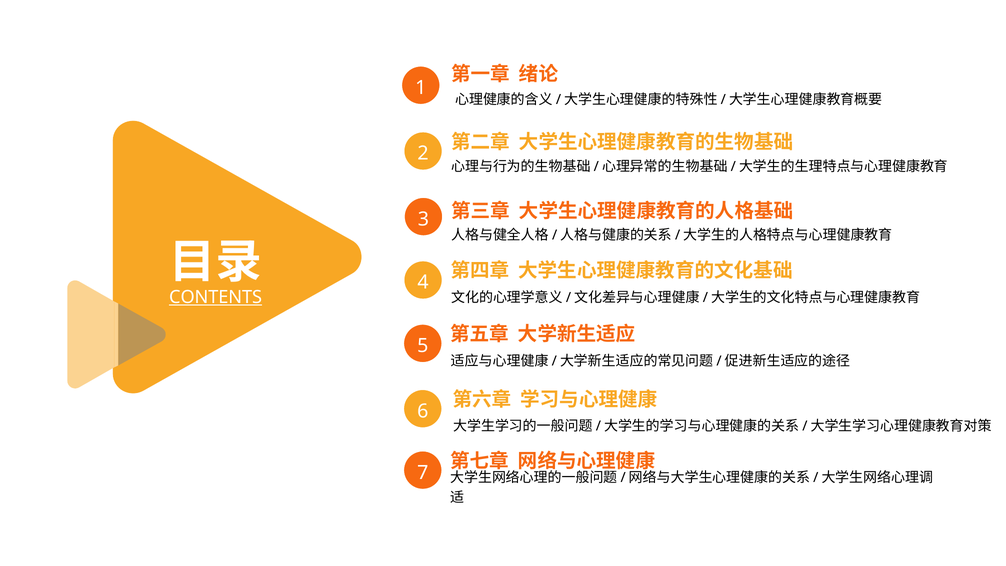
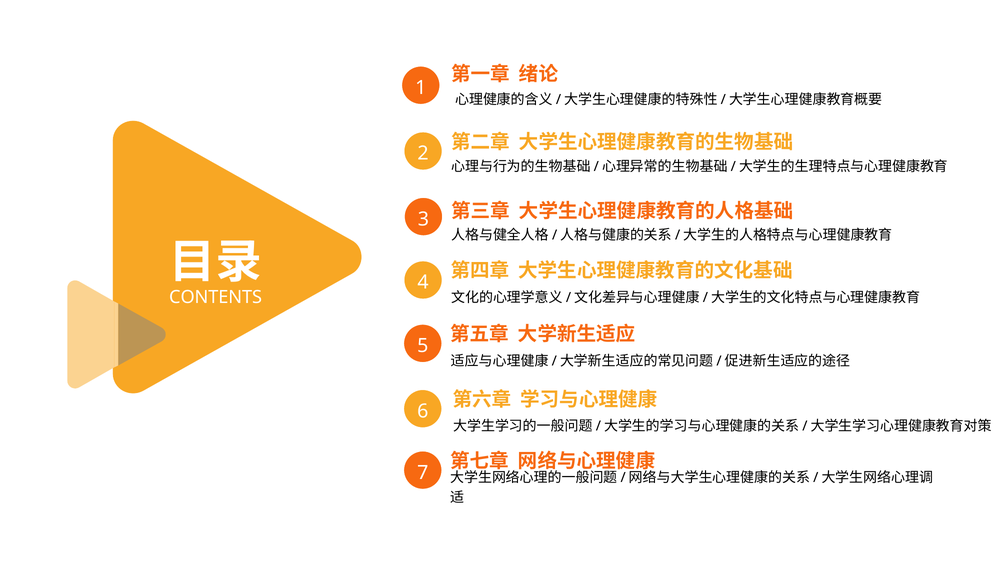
CONTENTS underline: present -> none (216, 297)
